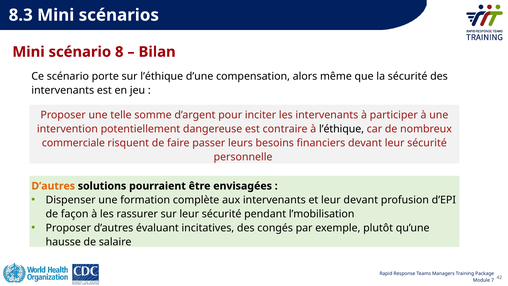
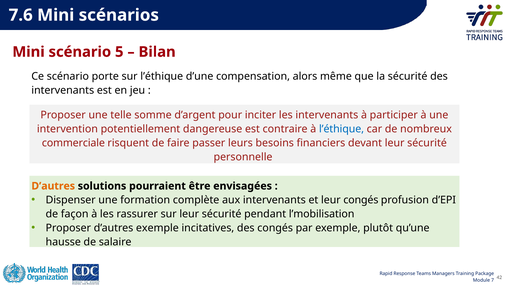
8.3: 8.3 -> 7.6 (21, 15)
8: 8 -> 5 (119, 52)
l’éthique colour: black -> blue (342, 129)
leur devant: devant -> congés (361, 200)
d’autres évaluant: évaluant -> exemple (157, 228)
